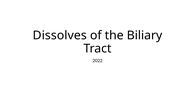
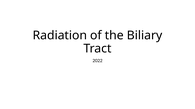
Dissolves: Dissolves -> Radiation (60, 36)
